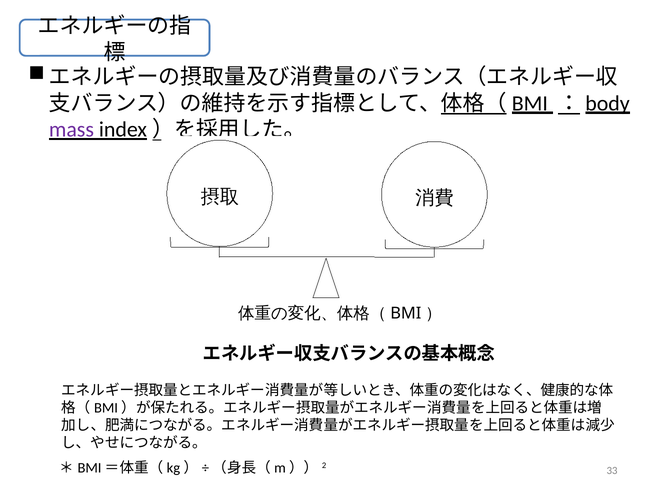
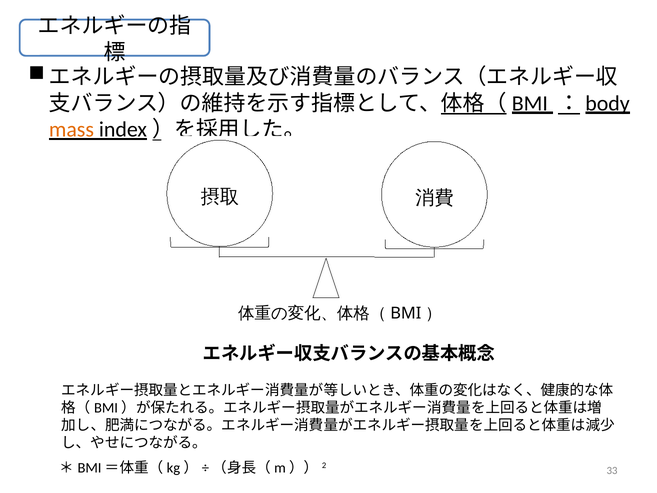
mass colour: purple -> orange (71, 129)
